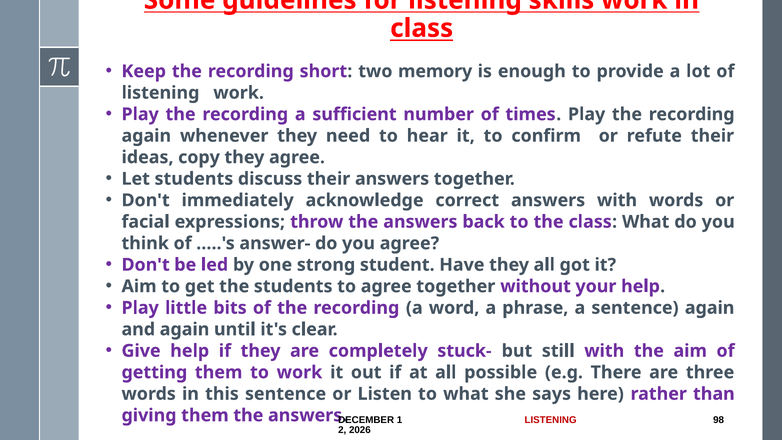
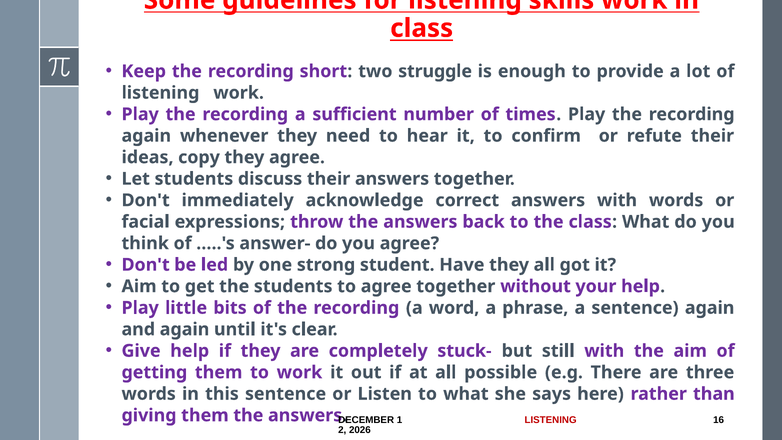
memory: memory -> struggle (435, 71)
98: 98 -> 16 (719, 420)
